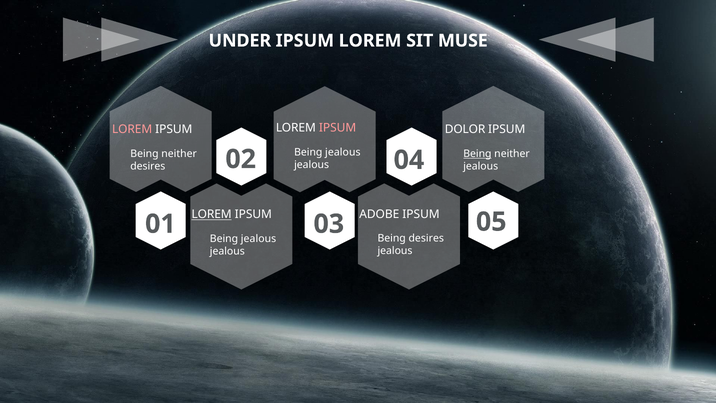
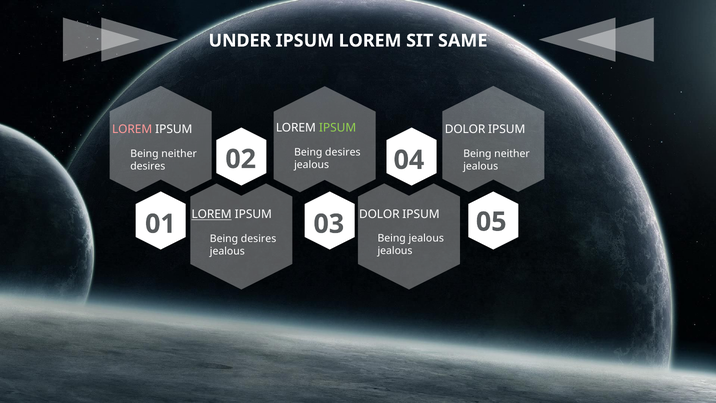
MUSE: MUSE -> SAME (463, 41)
IPSUM colour: pink -> light green (338, 128)
jealous: jealous -> desires (343, 152)
Being underline: present -> none (477, 154)
ADOBE: ADOBE -> DOLOR (379, 214)
Being desires: desires -> jealous (426, 238)
jealous: jealous -> desires (259, 239)
